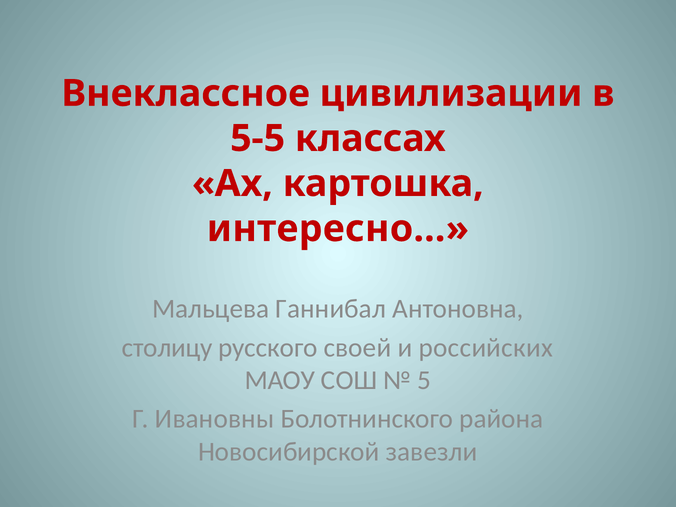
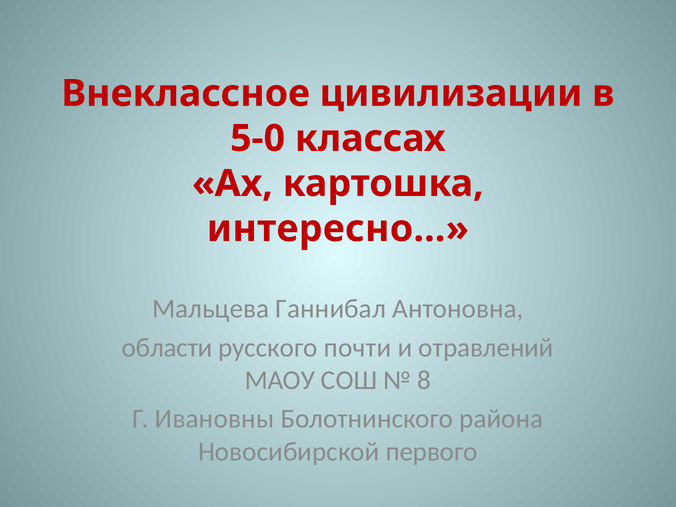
5-5: 5-5 -> 5-0 (258, 139)
столицу: столицу -> области (167, 348)
своей: своей -> почти (357, 348)
российских: российских -> отравлений (486, 348)
5: 5 -> 8 (424, 380)
завезли: завезли -> первого (432, 452)
